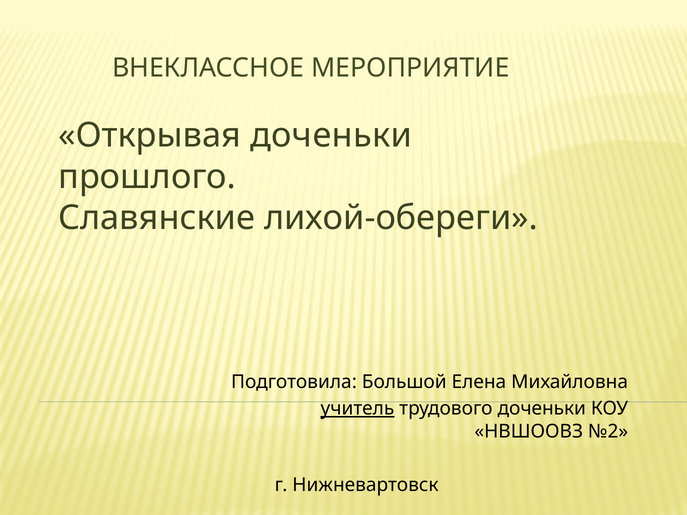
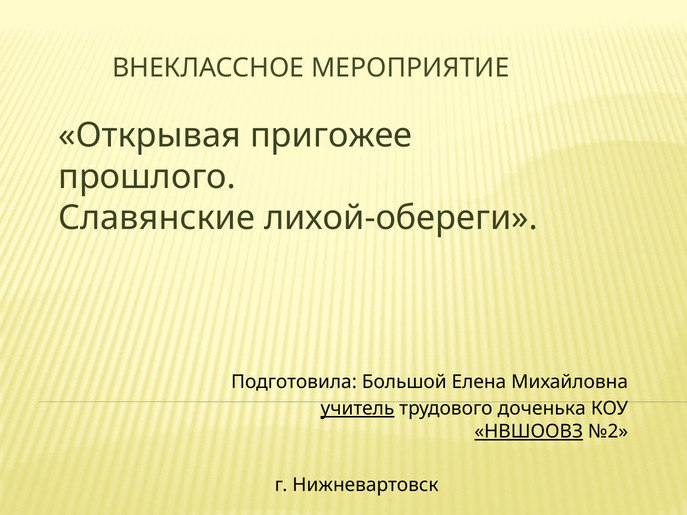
Открывая доченьки: доченьки -> пригожее (331, 136)
трудового доченьки: доченьки -> доченька (542, 409)
НВШООВЗ underline: none -> present (529, 432)
